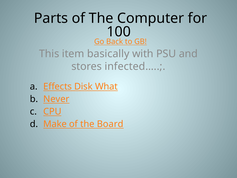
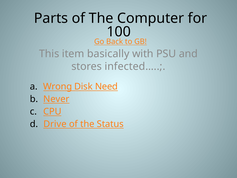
Effects: Effects -> Wrong (58, 86)
What: What -> Need (106, 86)
Make: Make -> Drive (55, 124)
Board: Board -> Status (110, 124)
